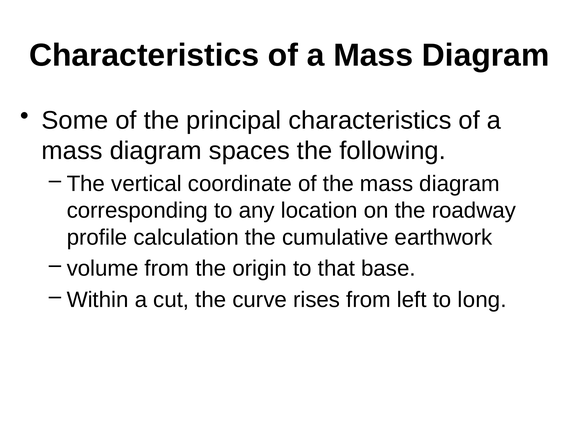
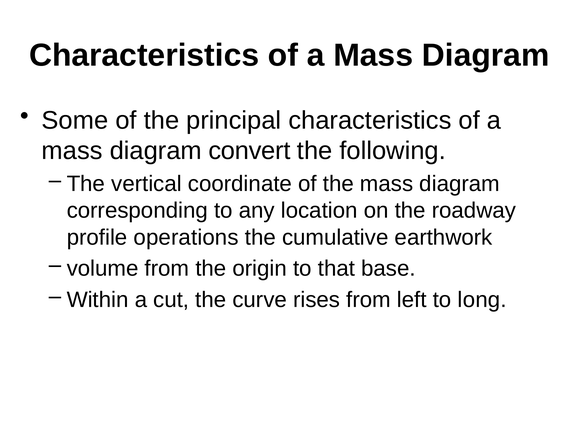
spaces: spaces -> convert (250, 151)
calculation: calculation -> operations (186, 238)
